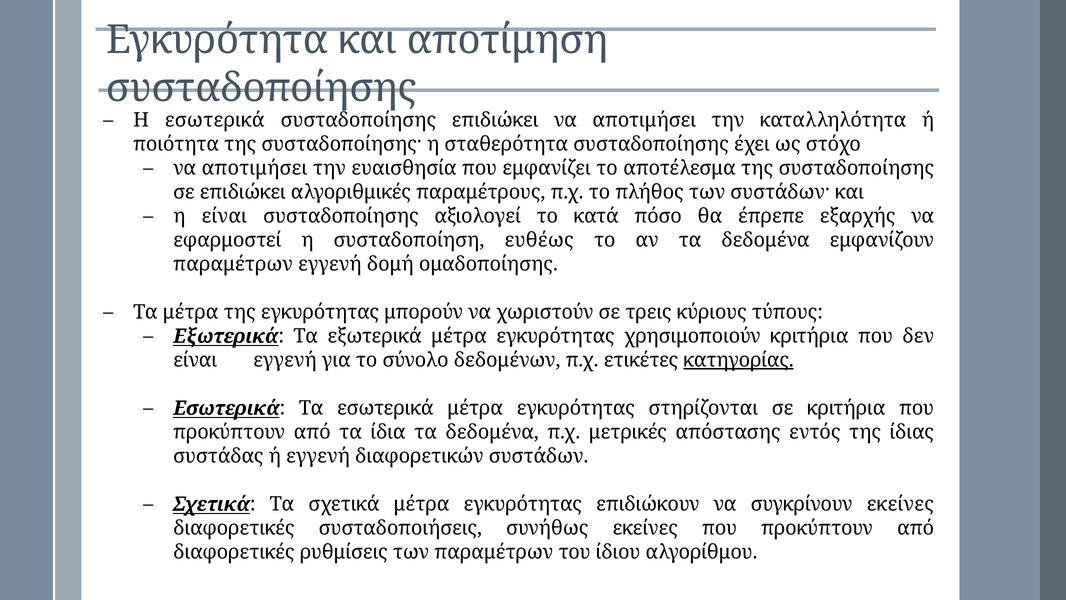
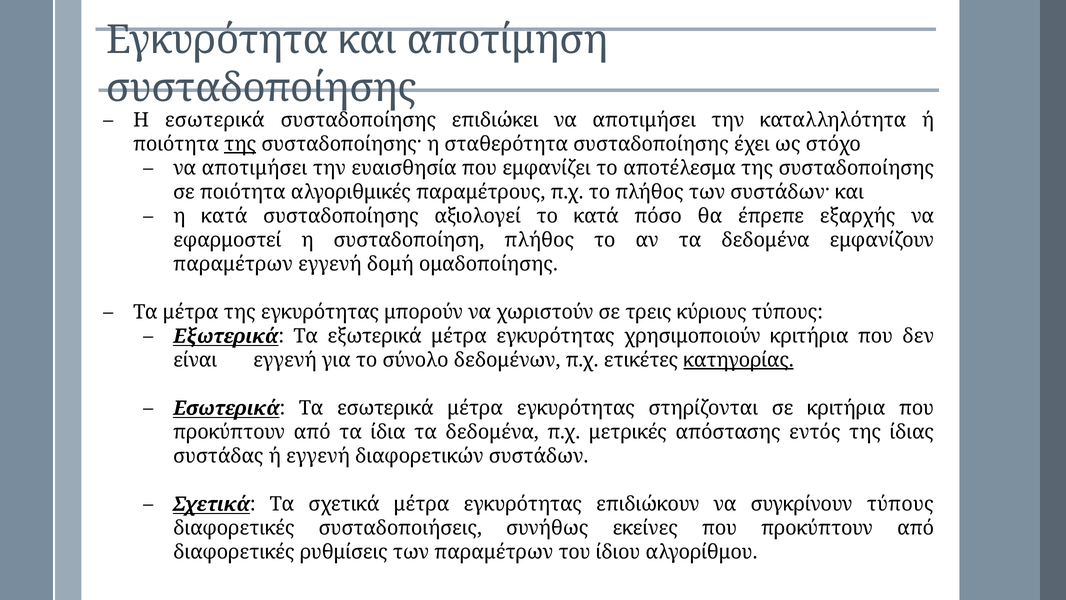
της underline: none -> present (240, 144)
σε επιδιώκει: επιδιώκει -> ποιότητα (243, 192)
η είναι: είναι -> κατά (224, 216)
συσταδοποίηση ευθέως: ευθέως -> πλήθος (539, 240)
συγκρίνουν εκείνες: εκείνες -> τύπους (900, 504)
